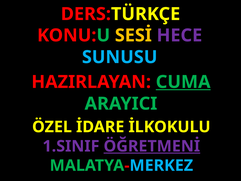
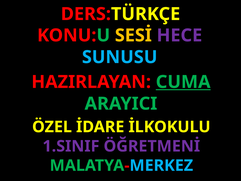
ÖĞRETMENİ underline: present -> none (152, 146)
